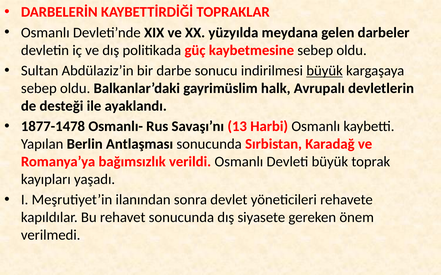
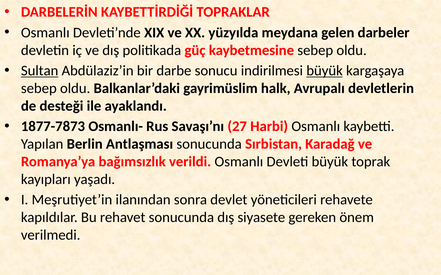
Sultan underline: none -> present (40, 71)
1877-1478: 1877-1478 -> 1877-7873 (53, 127)
13: 13 -> 27 (237, 127)
